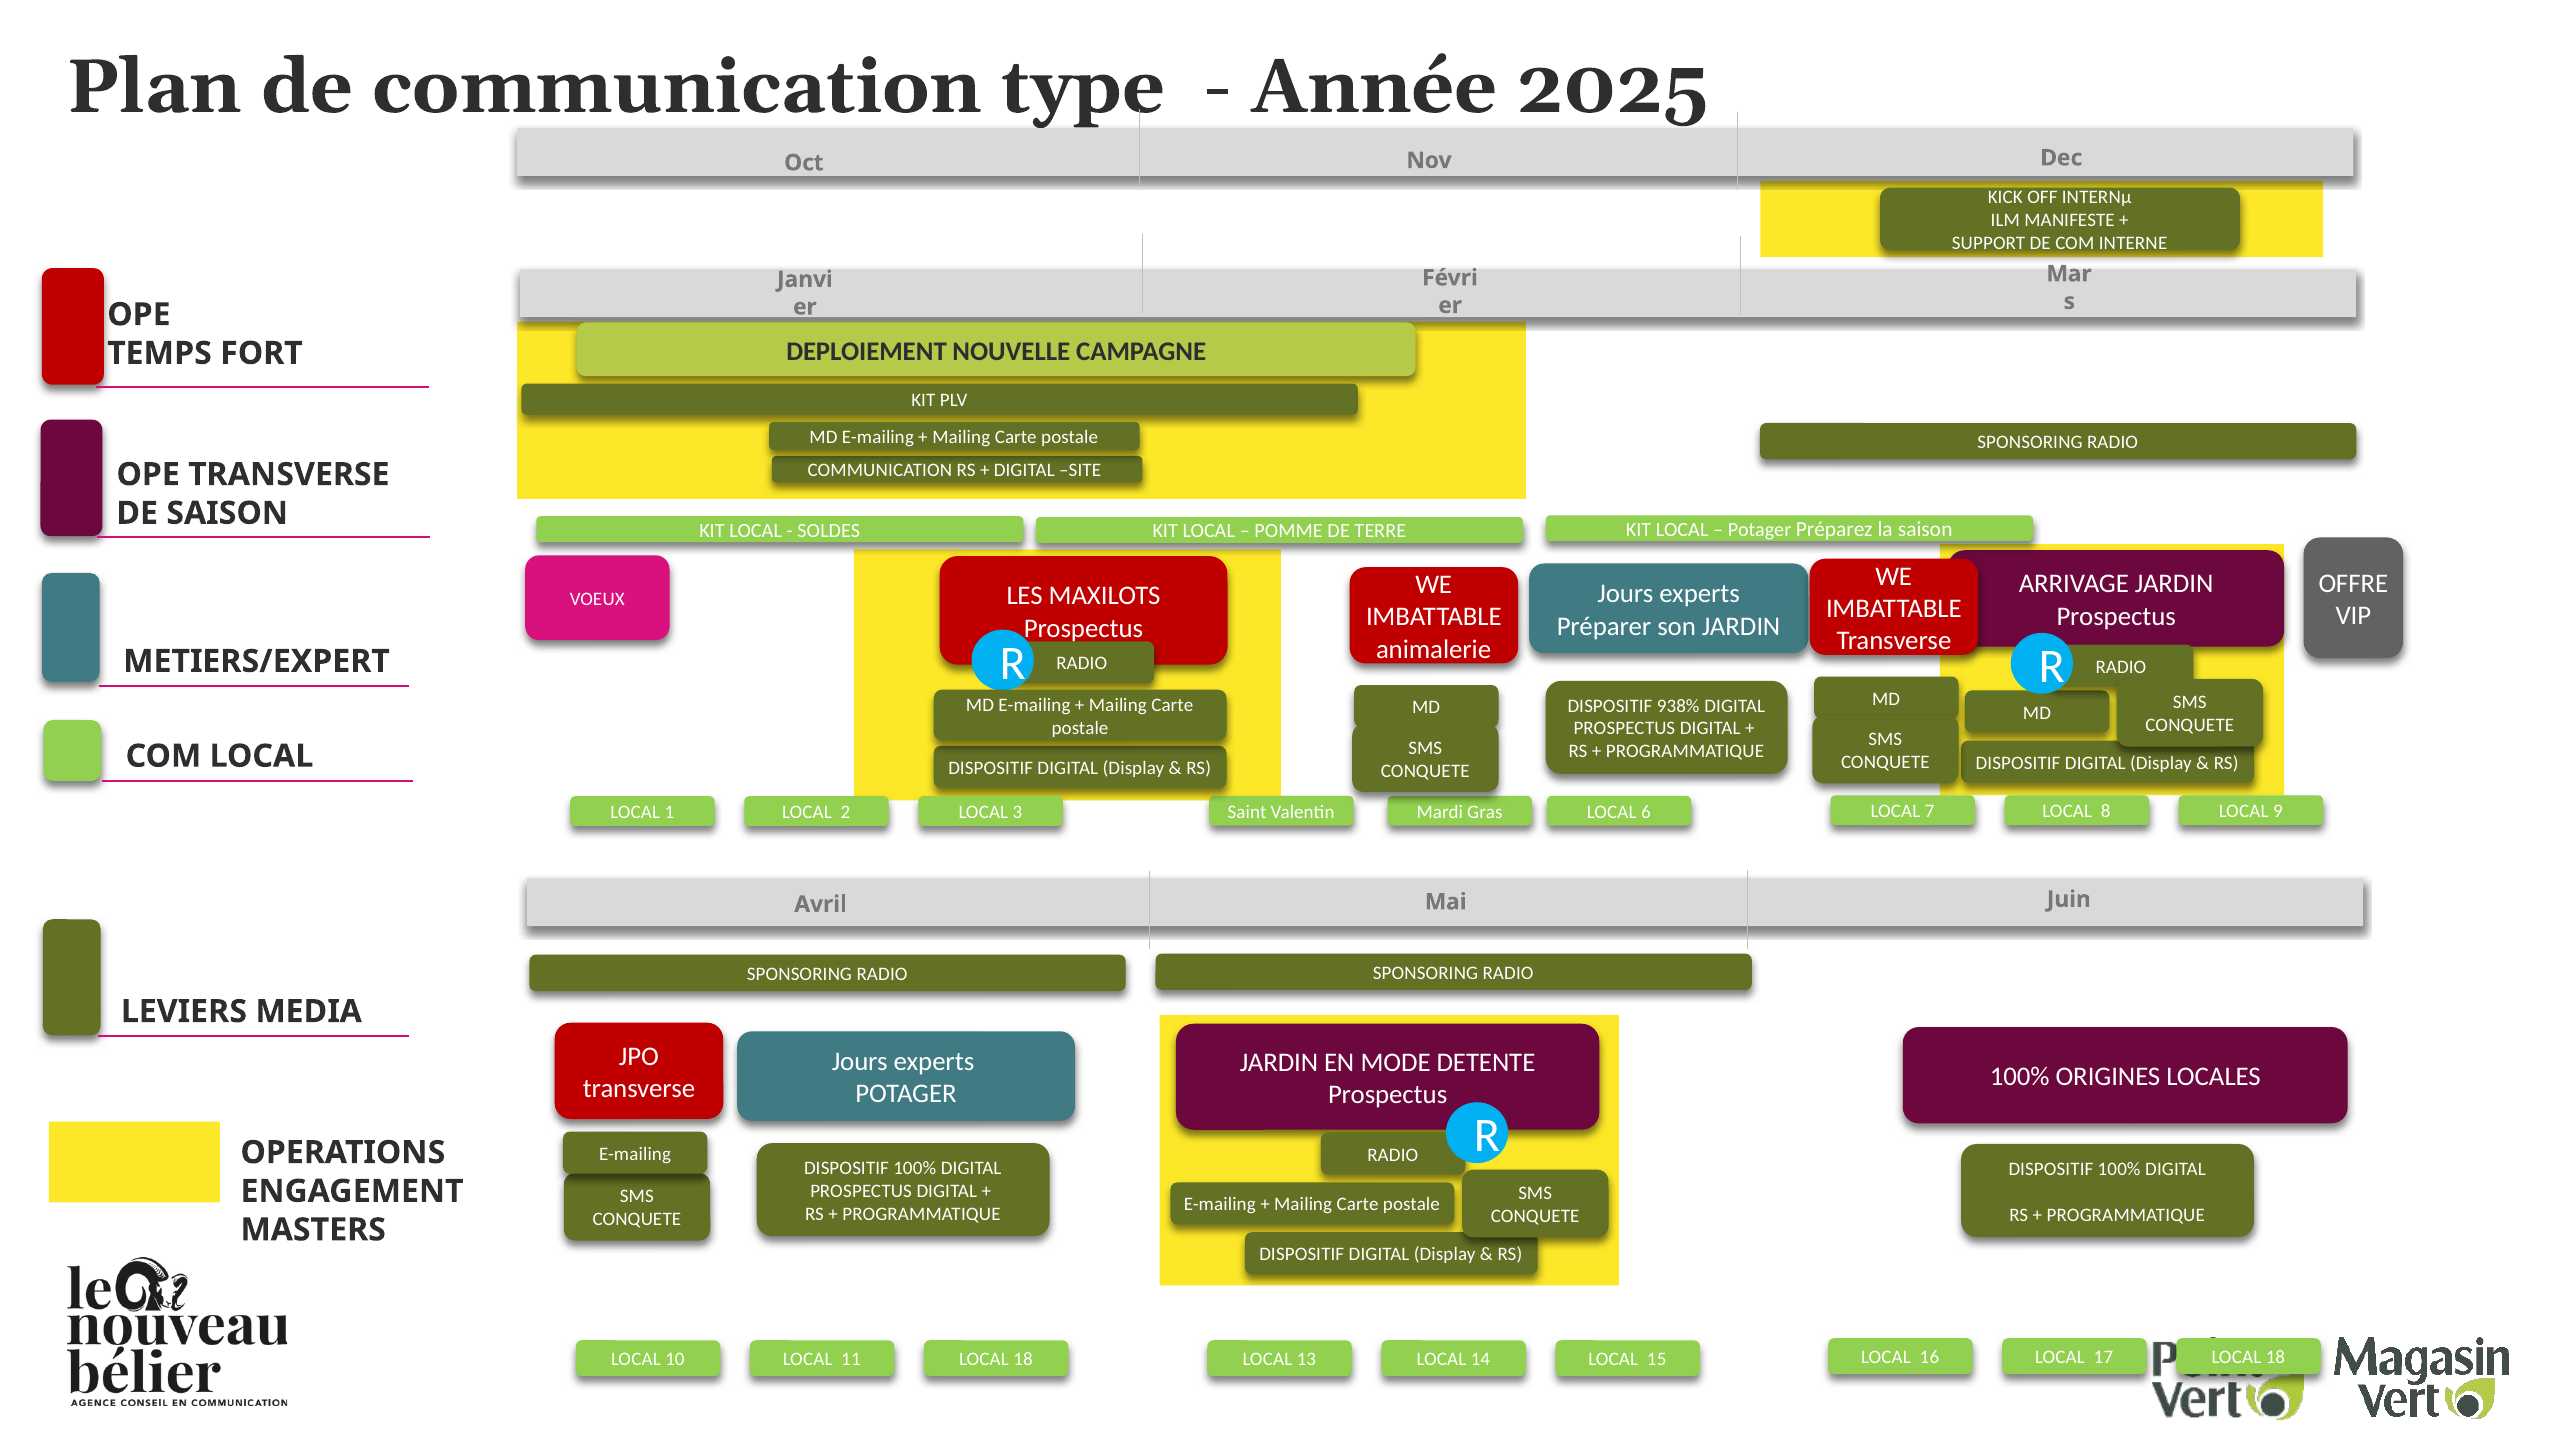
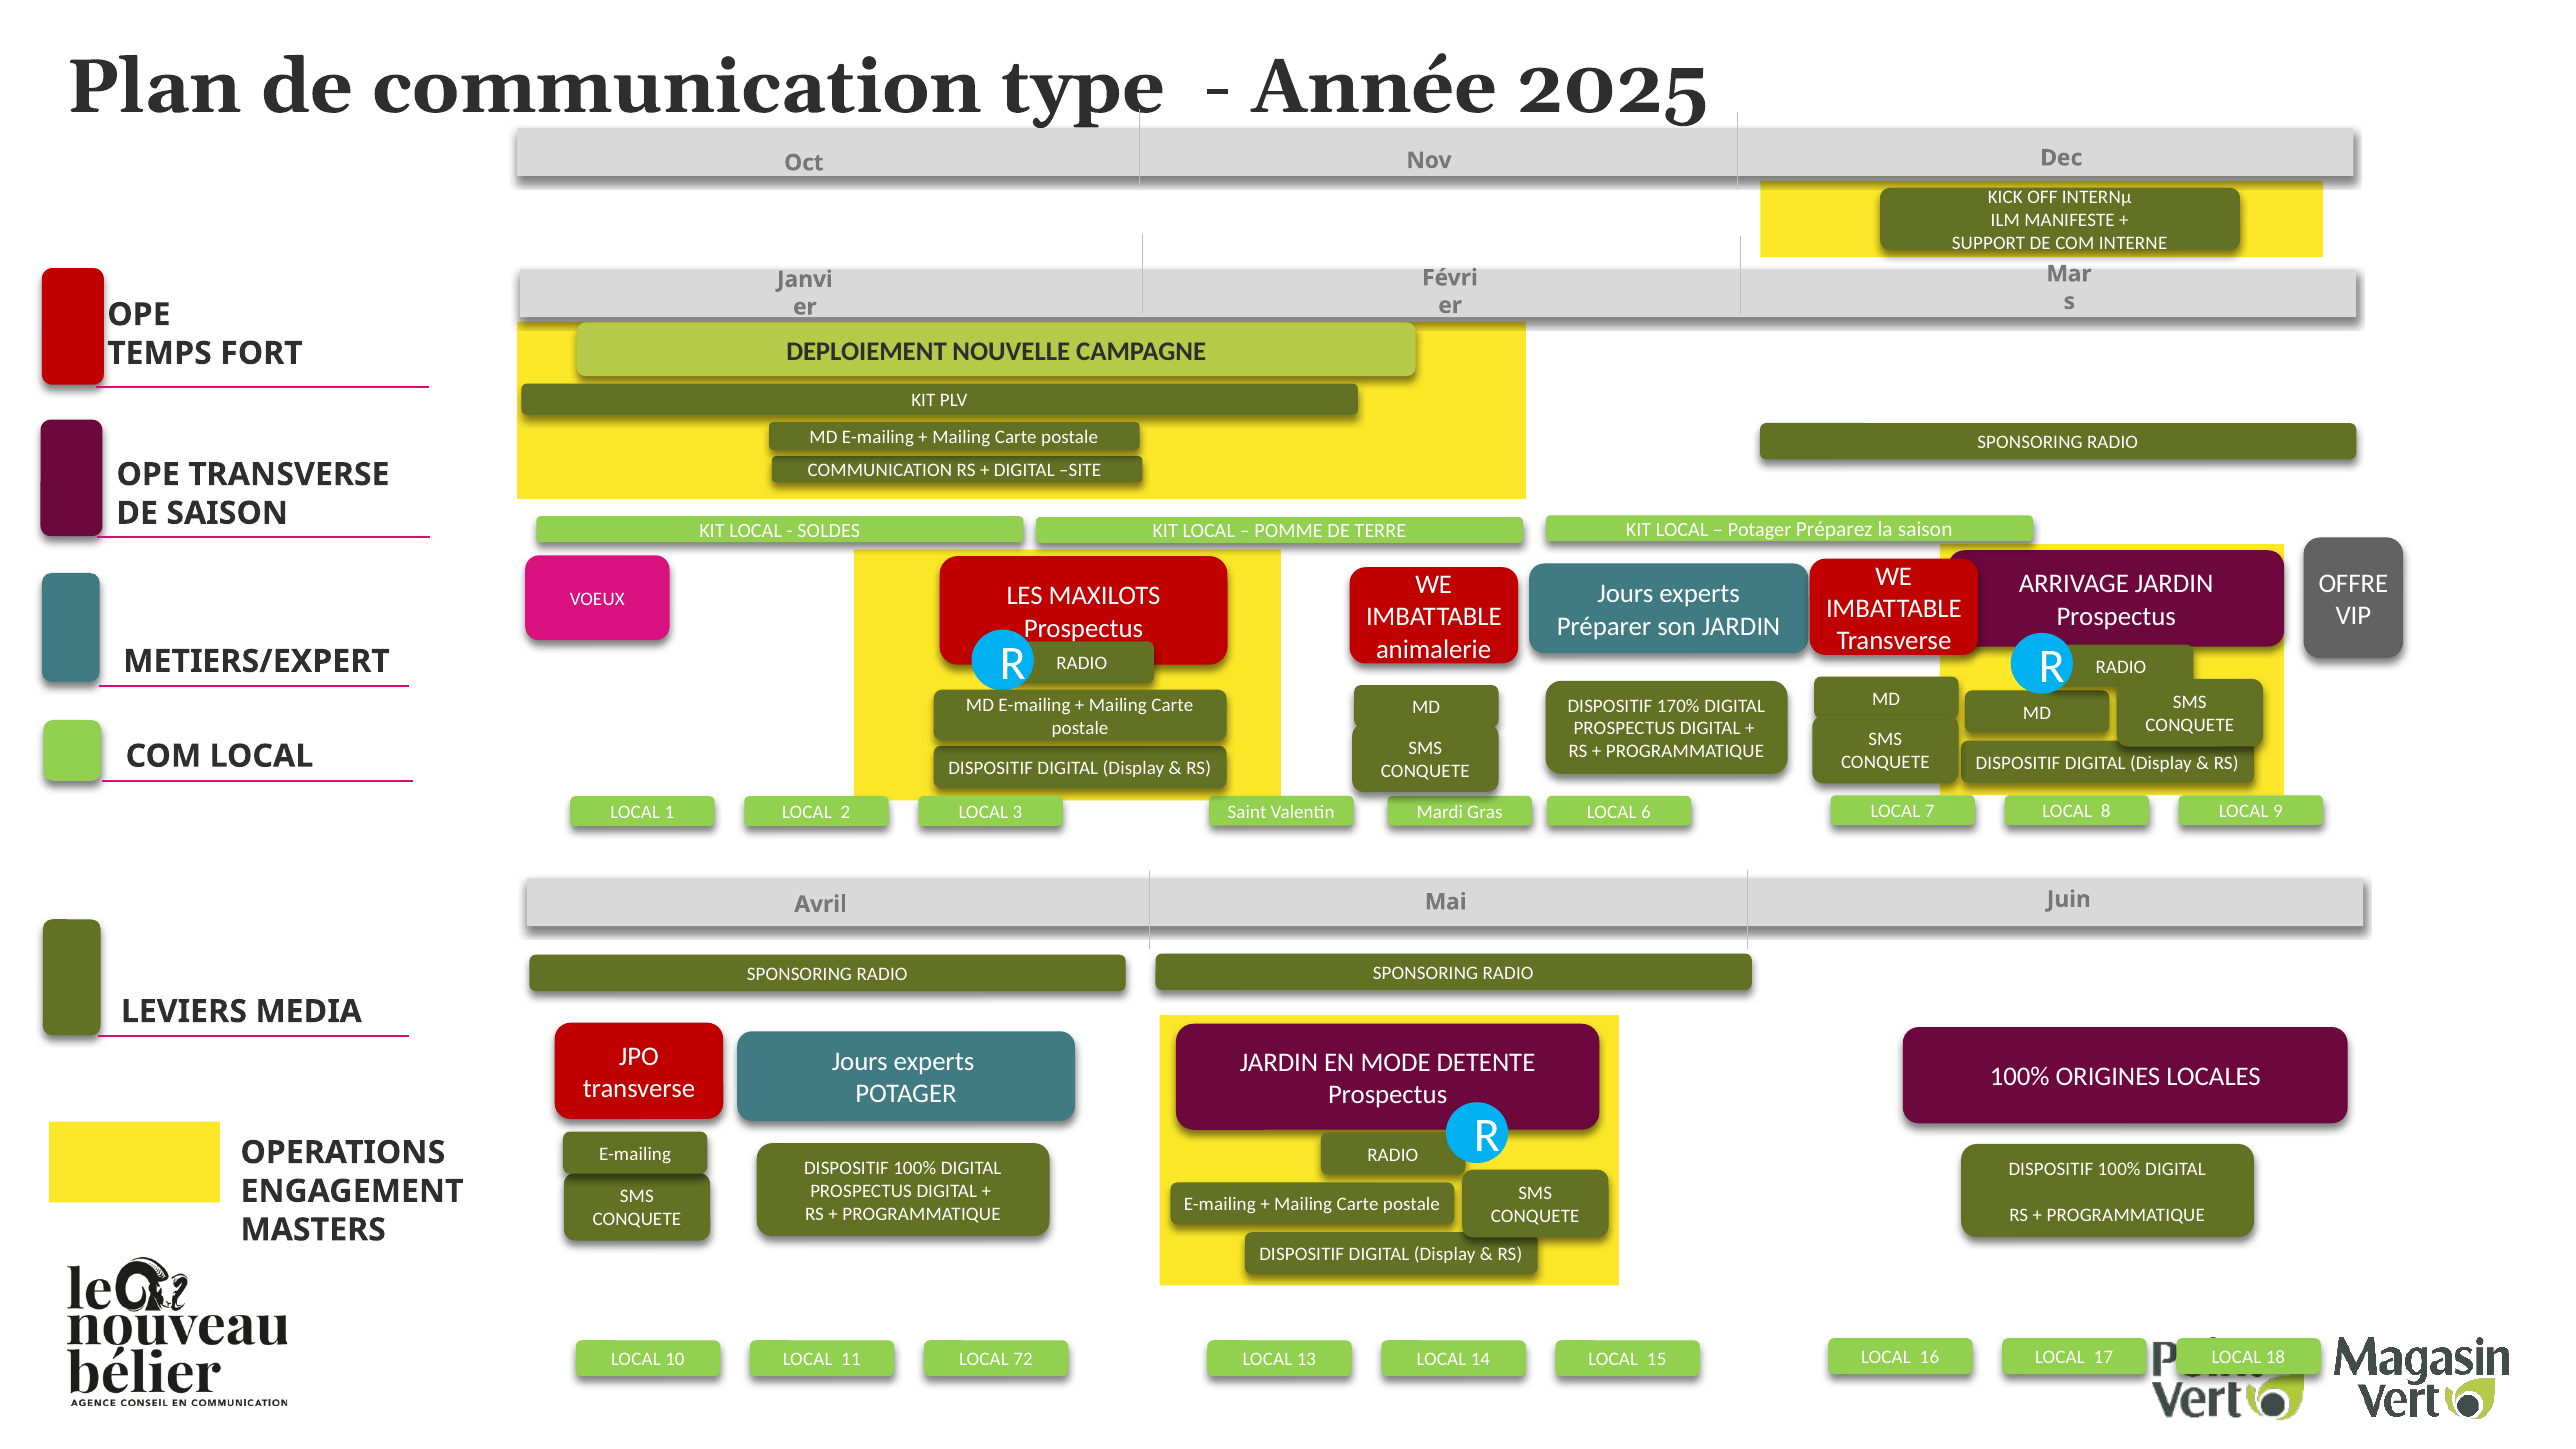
938%: 938% -> 170% (1678, 706)
11 LOCAL 18: 18 -> 72 (1023, 1360)
